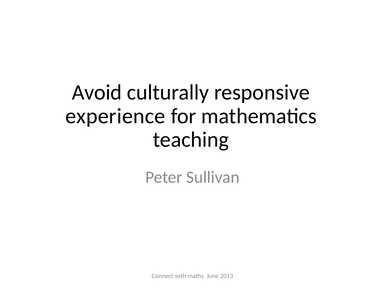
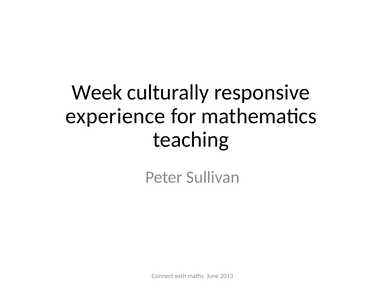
Avoid: Avoid -> Week (97, 92)
